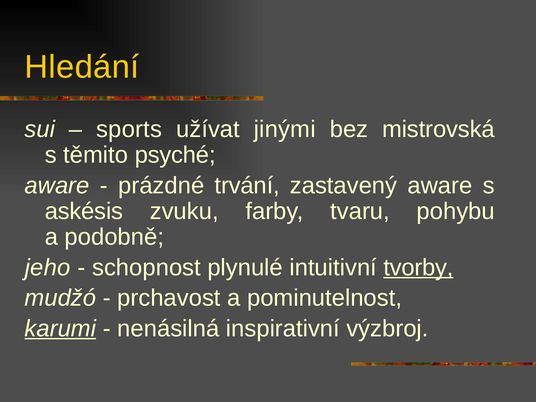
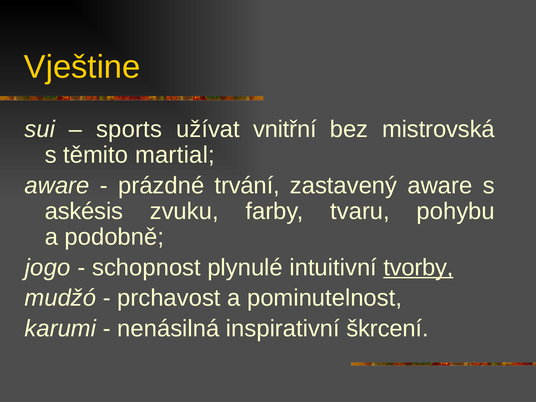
Hledání: Hledání -> Vještine (82, 67)
jinými: jinými -> vnitřní (285, 129)
psyché: psyché -> martial (175, 155)
jeho: jeho -> jogo (48, 267)
karumi underline: present -> none (60, 329)
výzbroj: výzbroj -> škrcení (388, 329)
